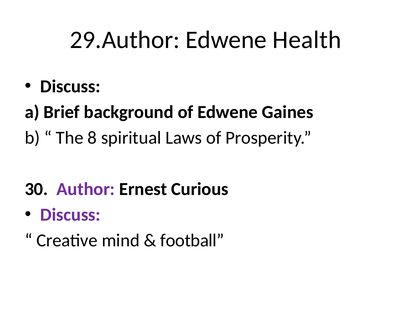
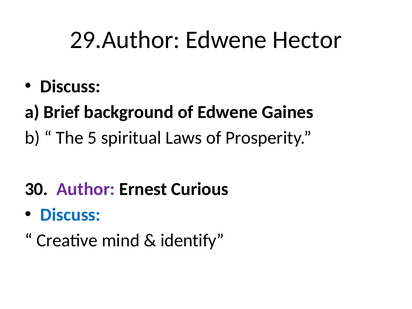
Health: Health -> Hector (307, 40)
8: 8 -> 5 (92, 138)
Discuss colour: purple -> blue (70, 215)
football: football -> identify (192, 240)
